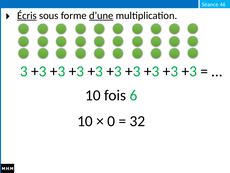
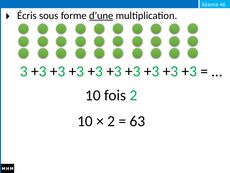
Écris underline: present -> none (27, 16)
fois 6: 6 -> 2 (133, 95)
0: 0 -> 2 (111, 121)
32: 32 -> 63 (137, 121)
